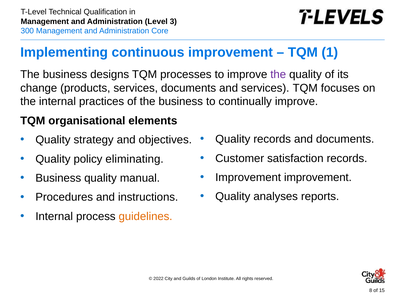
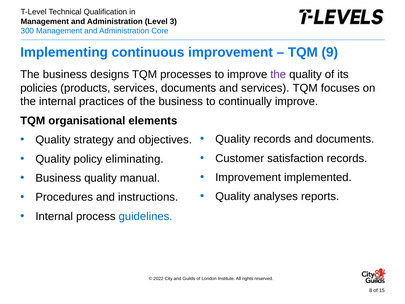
1: 1 -> 9 (330, 52)
change: change -> policies (39, 88)
Improvement improvement: improvement -> implemented (318, 177)
guidelines colour: orange -> blue (146, 216)
